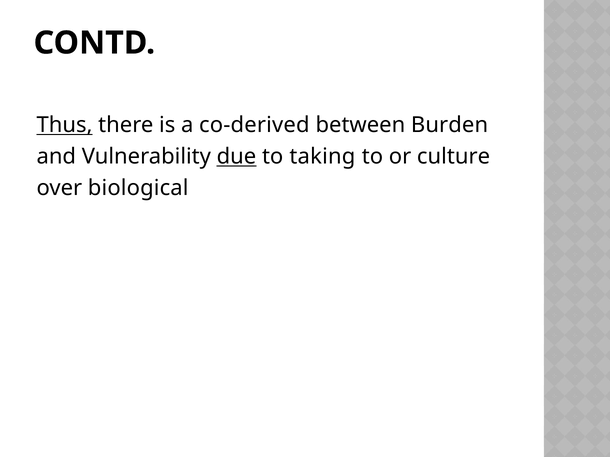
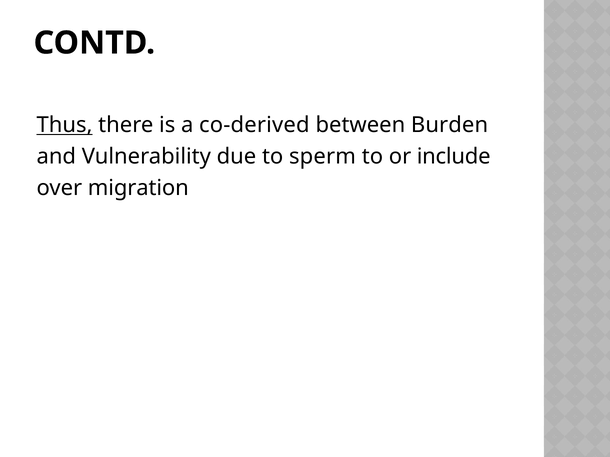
due underline: present -> none (236, 157)
taking: taking -> sperm (322, 157)
culture: culture -> include (454, 157)
biological: biological -> migration (138, 188)
